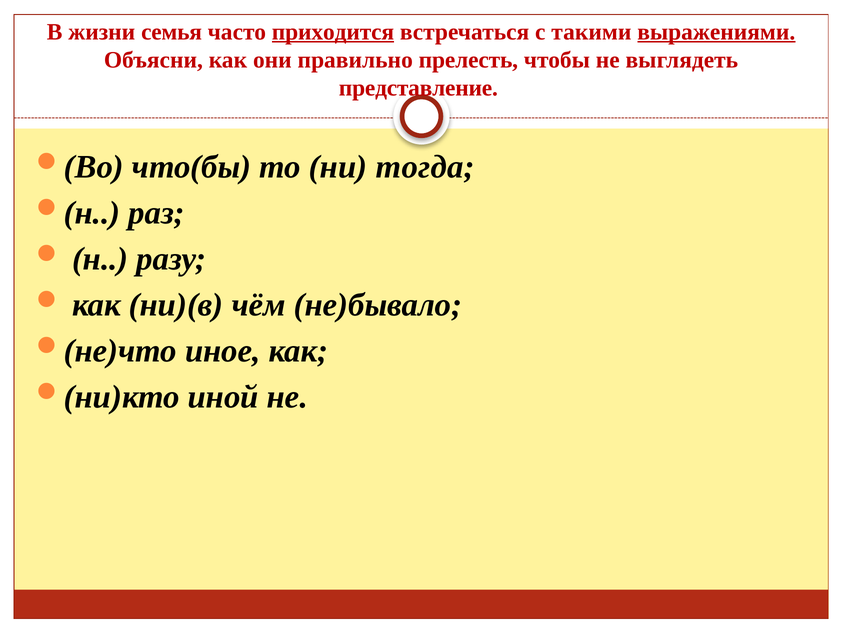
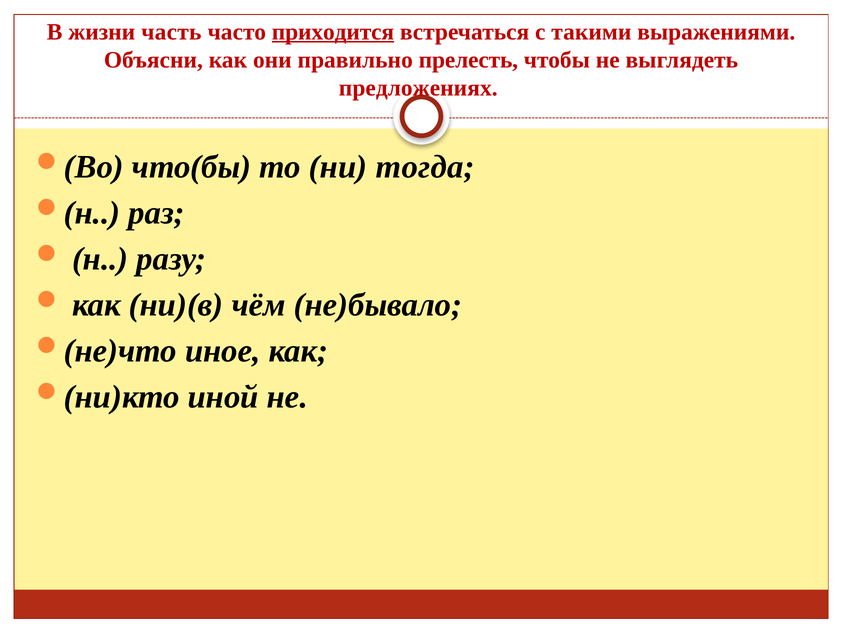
семья: семья -> часть (171, 32)
выражениями underline: present -> none (716, 32)
представление: представление -> предложениях (418, 88)
